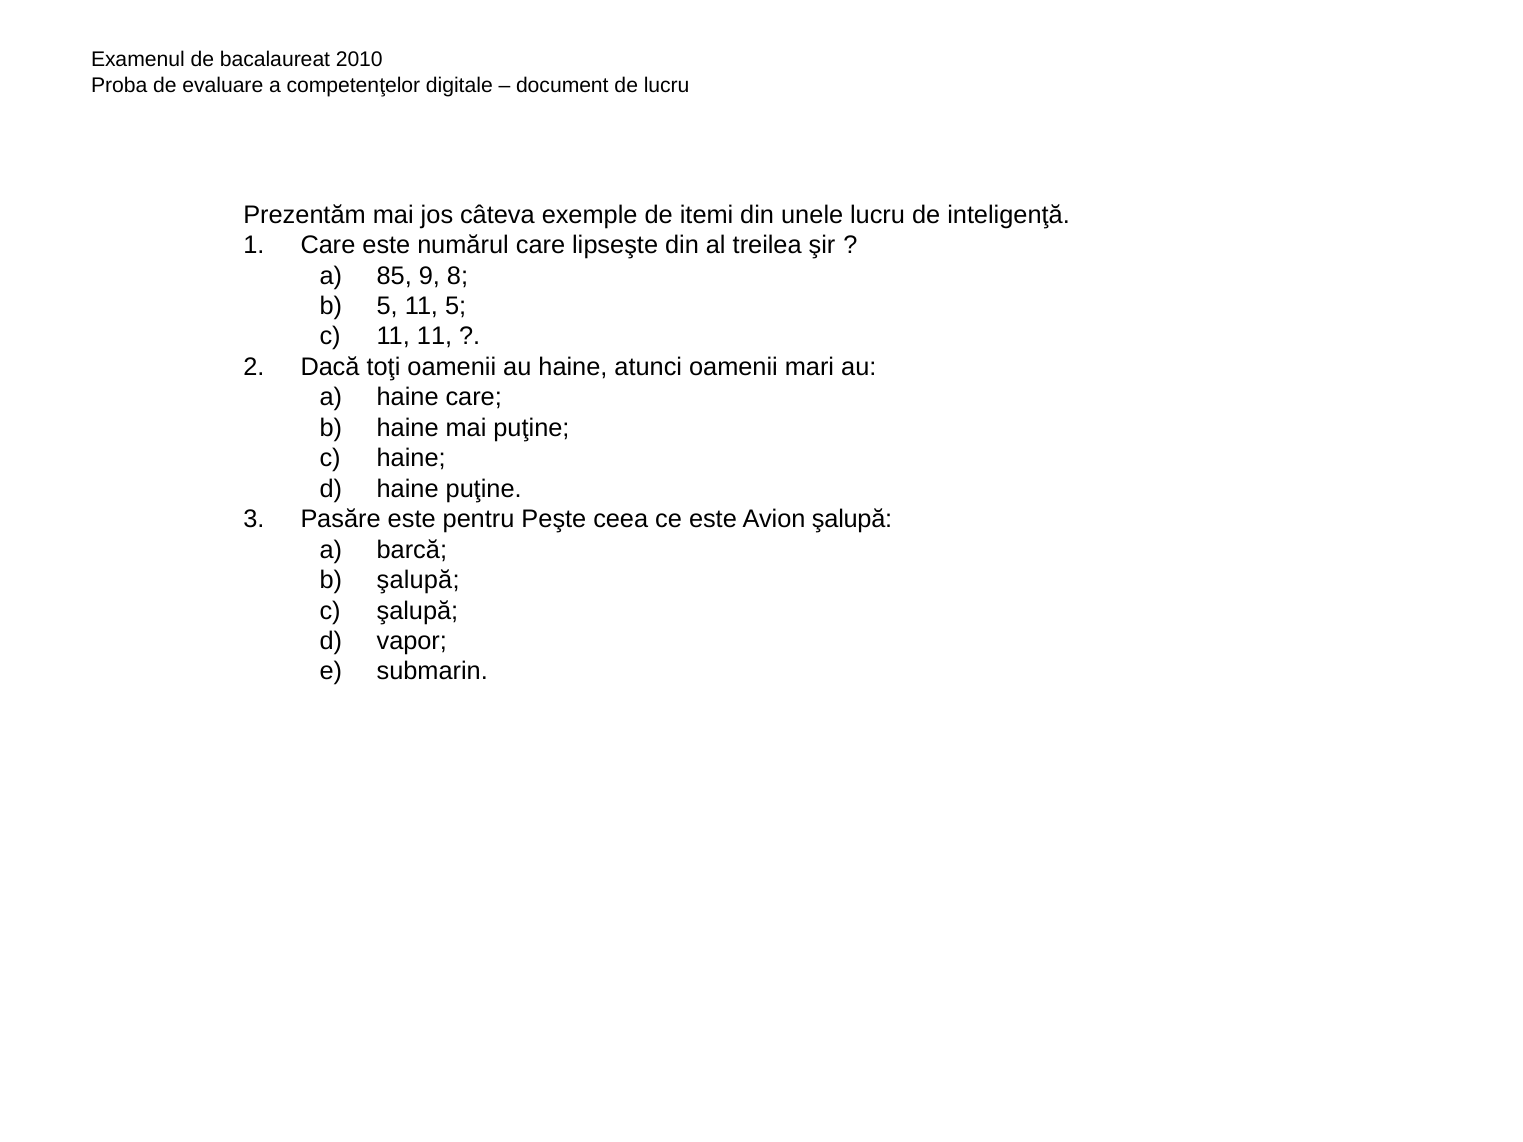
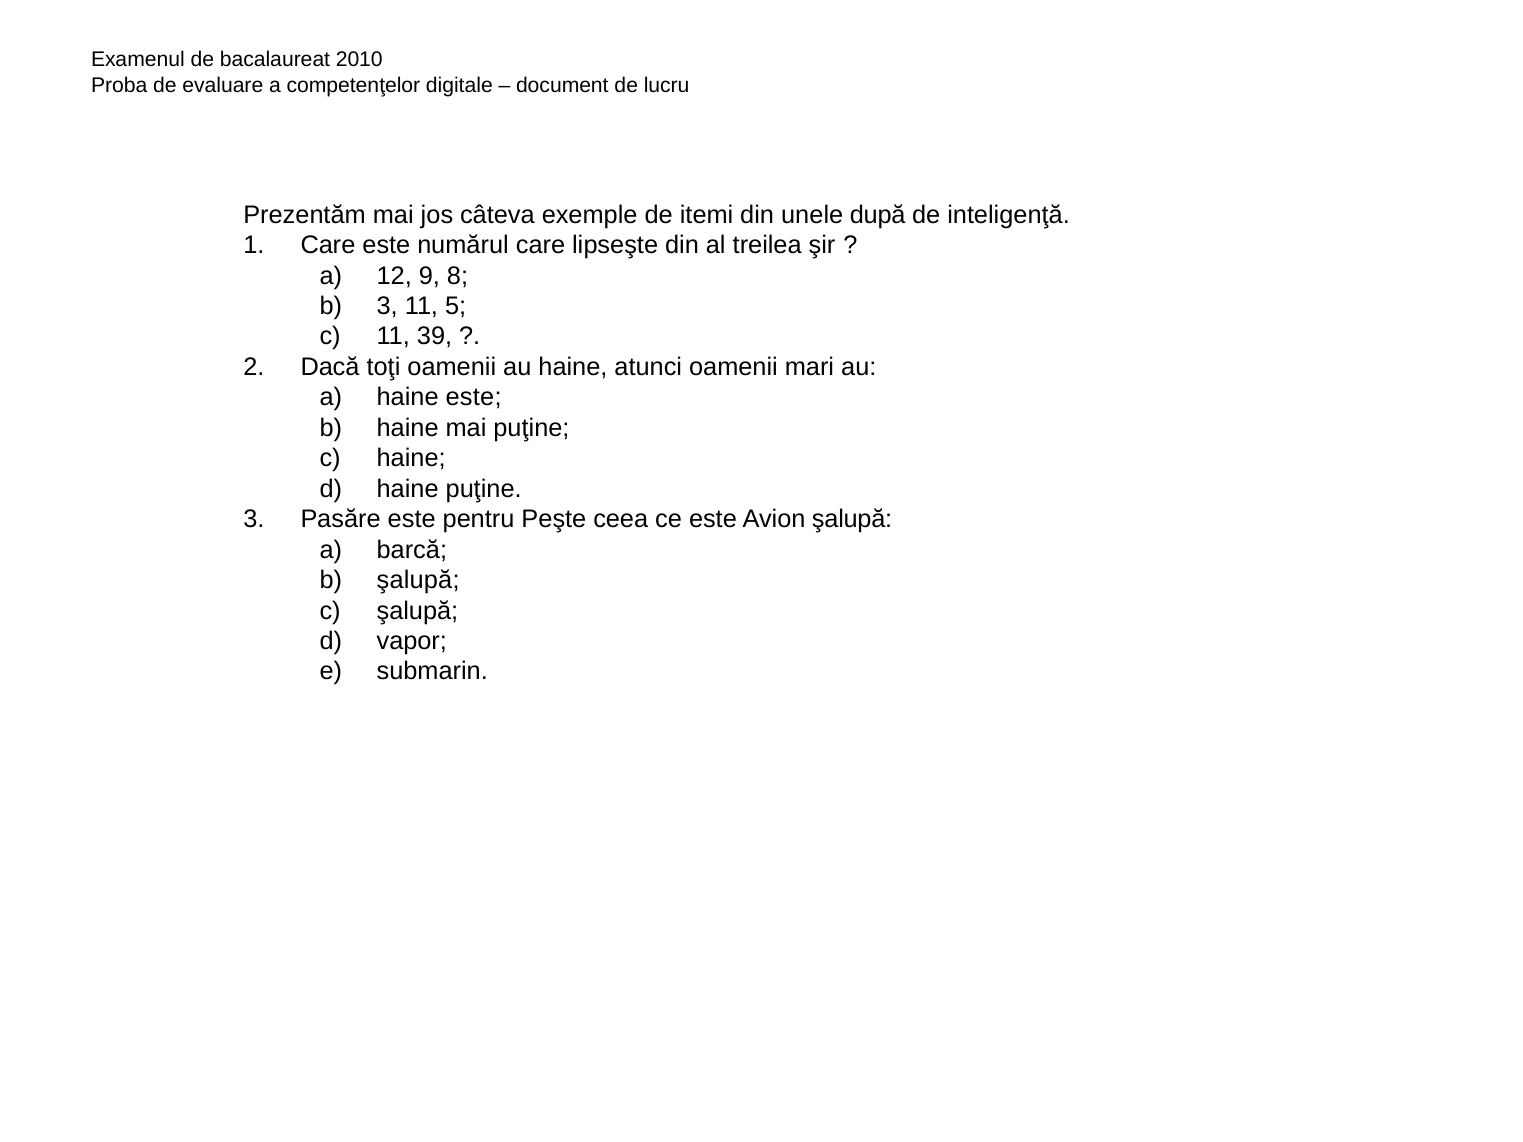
unele lucru: lucru -> după (878, 215)
85: 85 -> 12 (394, 276)
5: 5 -> 3 (387, 306)
11 11: 11 -> 39 (435, 337)
haine care: care -> este (474, 398)
